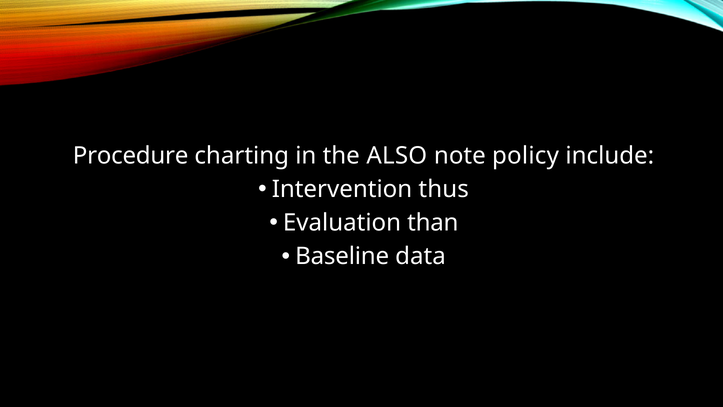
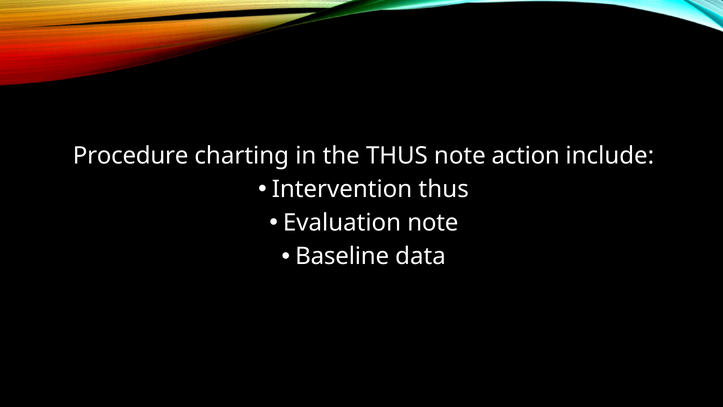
the ALSO: ALSO -> THUS (397, 156)
policy: policy -> action (526, 156)
Evaluation than: than -> note (433, 223)
